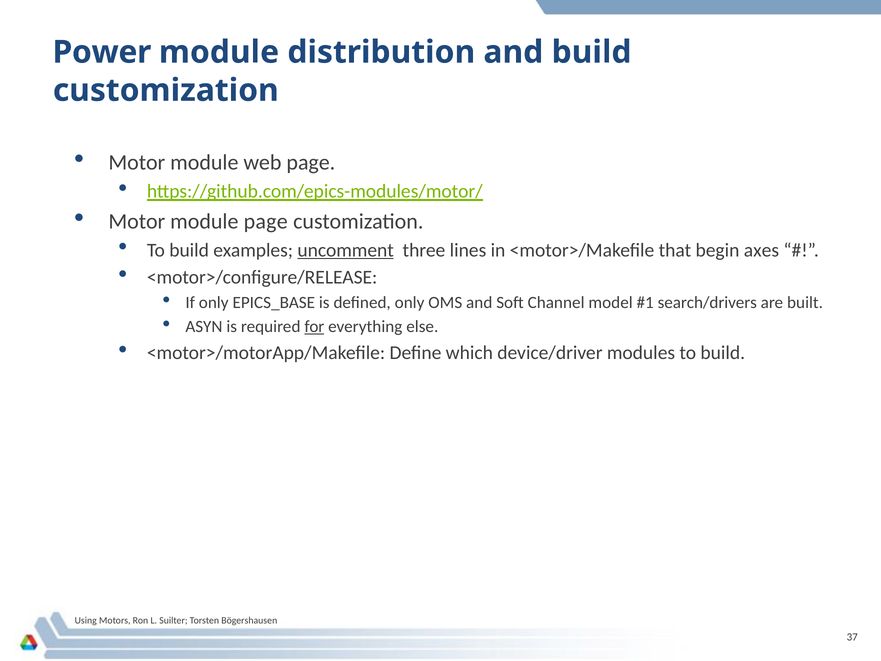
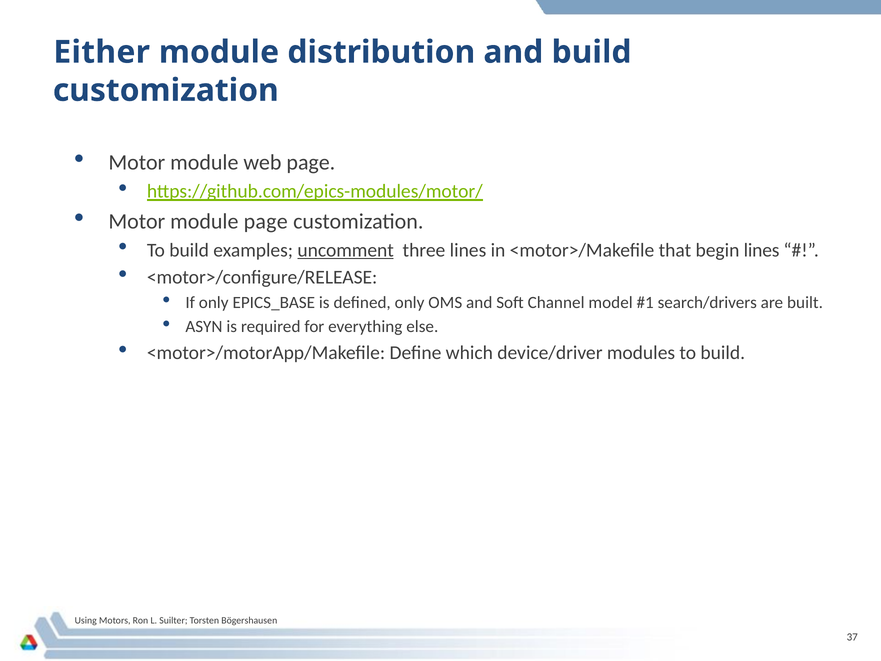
Power: Power -> Either (102, 52)
begin axes: axes -> lines (762, 250)
for underline: present -> none (314, 327)
